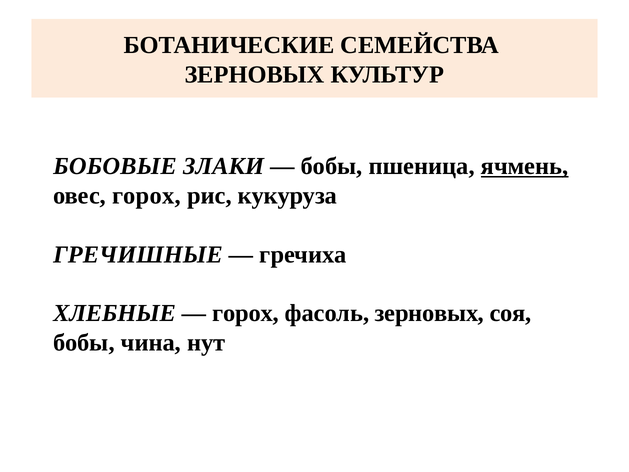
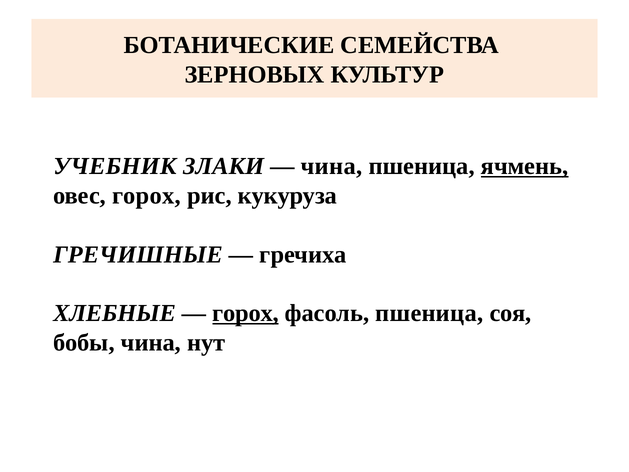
БОБОВЫЕ: БОБОВЫЕ -> УЧЕБНИК (115, 166)
бобы: бобы -> чина (332, 166)
горох underline: none -> present (246, 313)
фасоль зерновых: зерновых -> пшеница (429, 313)
